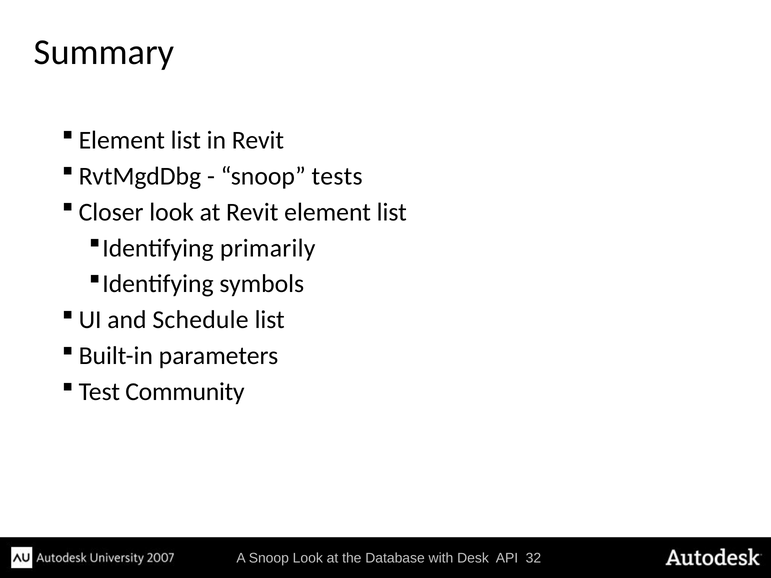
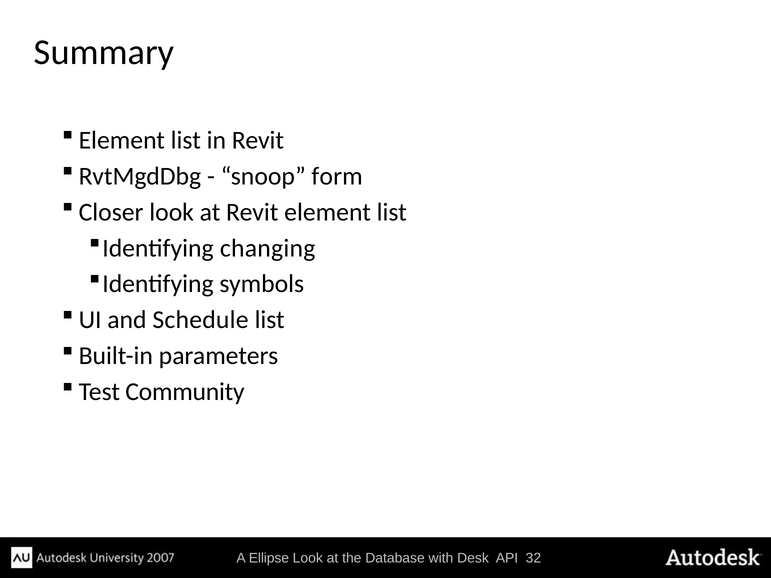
tests: tests -> form (337, 176)
primarily: primarily -> changing (268, 248)
Snoop: Snoop -> Ellipse (269, 559)
